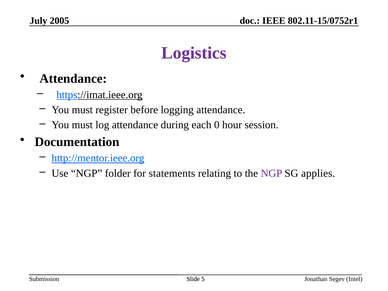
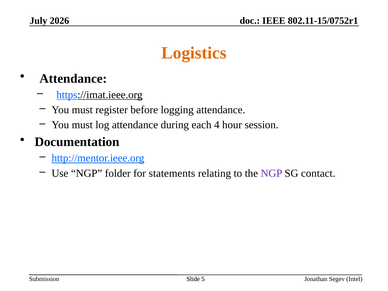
2005: 2005 -> 2026 (59, 21)
Logistics colour: purple -> orange (194, 53)
0: 0 -> 4 (217, 125)
applies: applies -> contact (318, 173)
